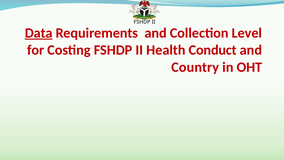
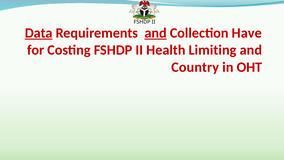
and underline: none -> present (156, 33)
Level: Level -> Have (247, 33)
Conduct: Conduct -> Limiting (213, 50)
